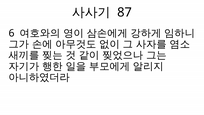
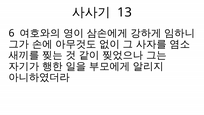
87: 87 -> 13 (125, 12)
